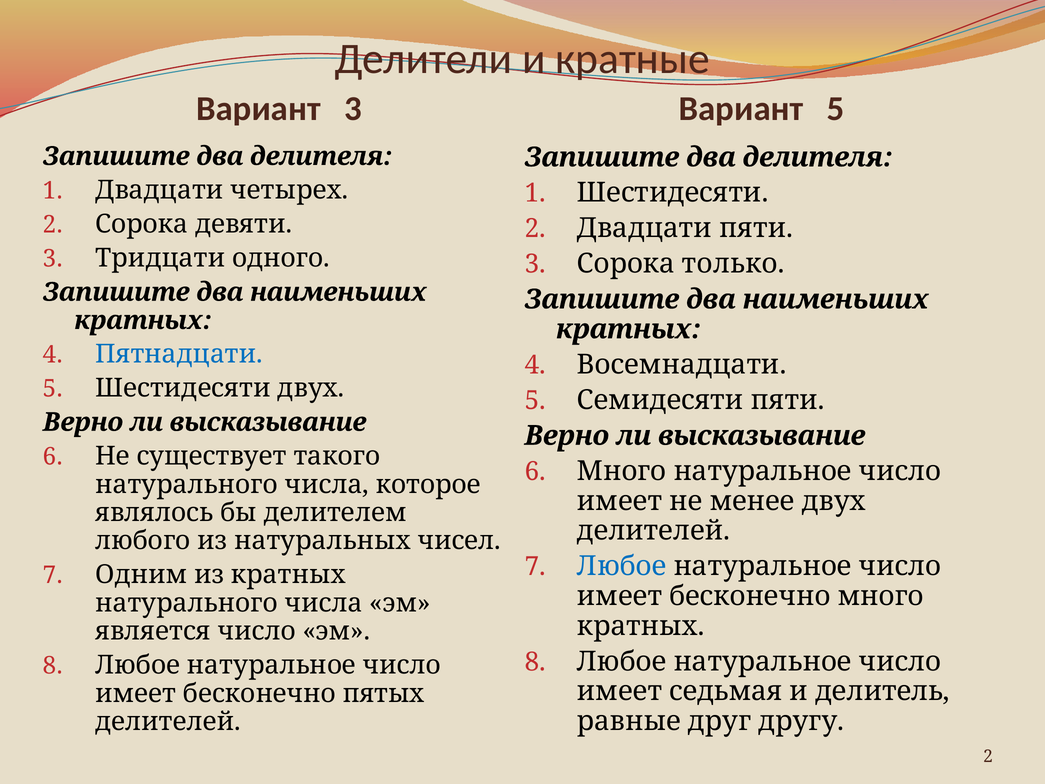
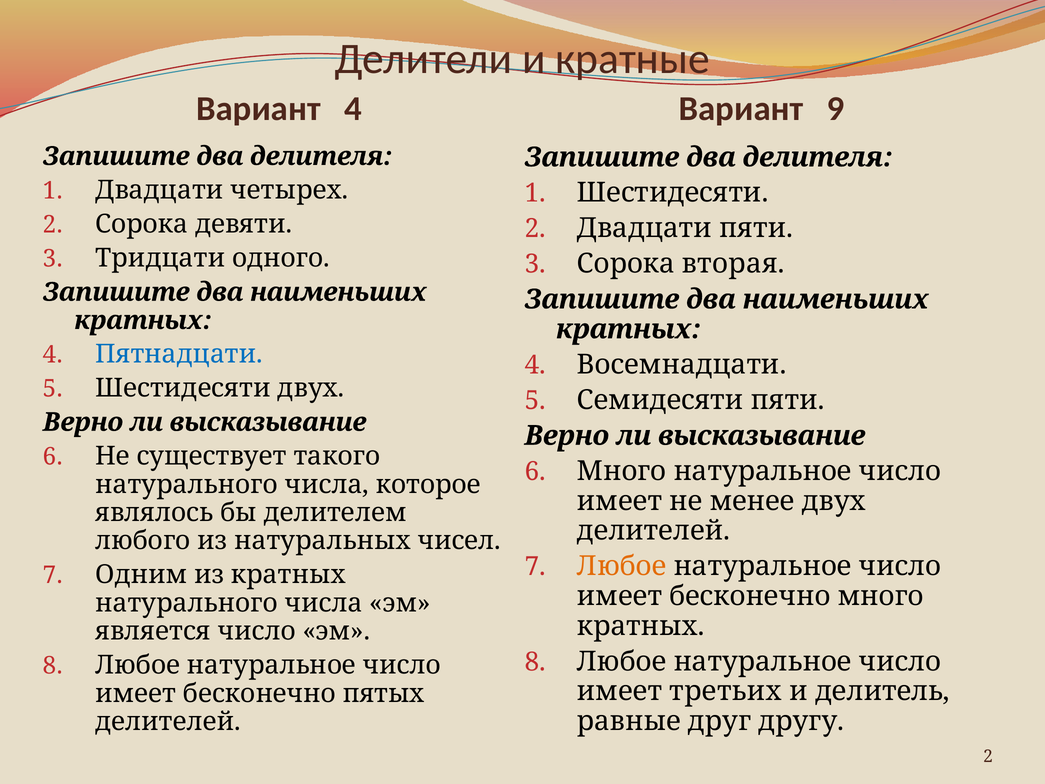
Вариант 3: 3 -> 4 (353, 109)
Вариант 5: 5 -> 9 (836, 109)
только: только -> вторая (733, 264)
Любое colour: blue -> orange (622, 566)
седьмая: седьмая -> третьих (726, 691)
